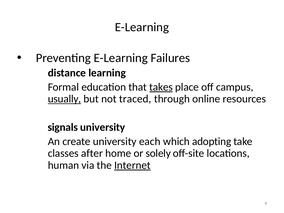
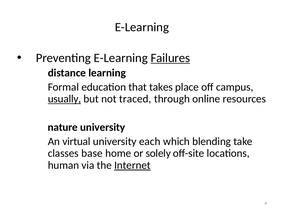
Failures underline: none -> present (170, 58)
takes underline: present -> none (161, 87)
signals: signals -> nature (63, 127)
create: create -> virtual (76, 141)
adopting: adopting -> blending (212, 141)
after: after -> base (92, 153)
